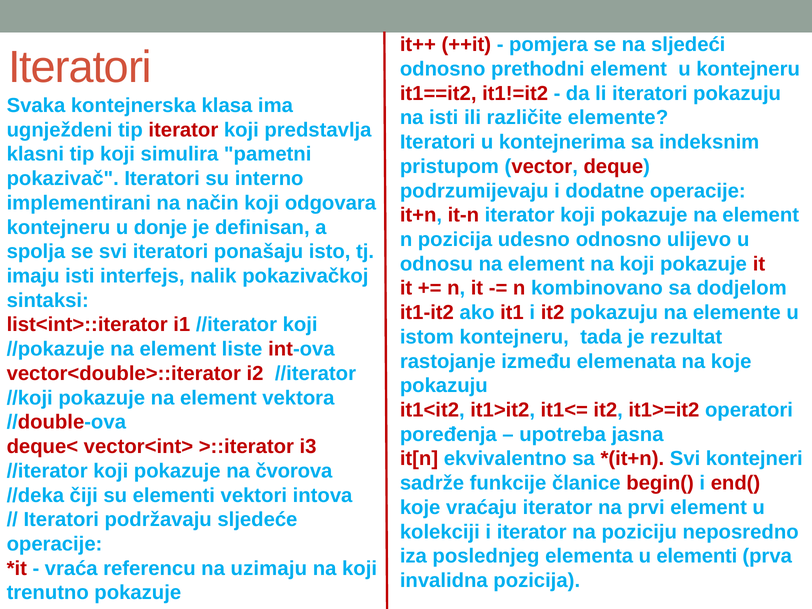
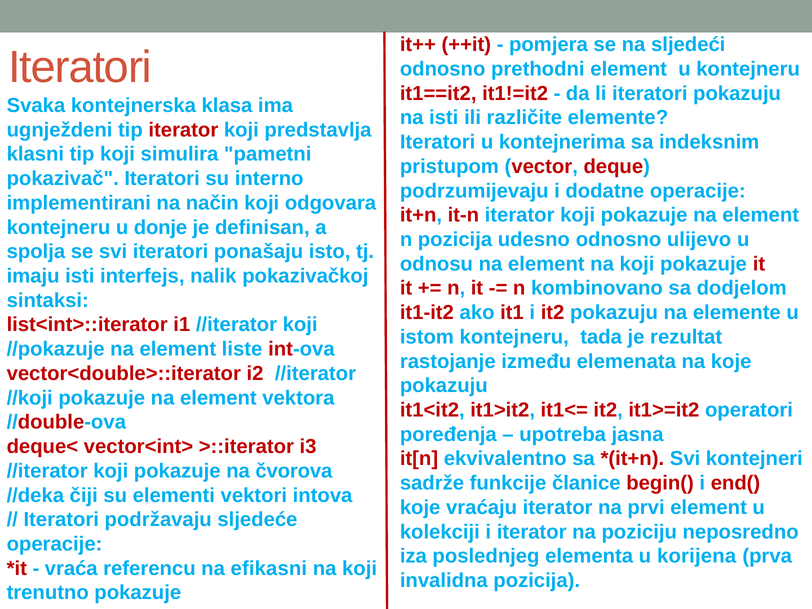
u elementi: elementi -> korijena (697, 556)
uzimaju: uzimaju -> efikasni (269, 568)
